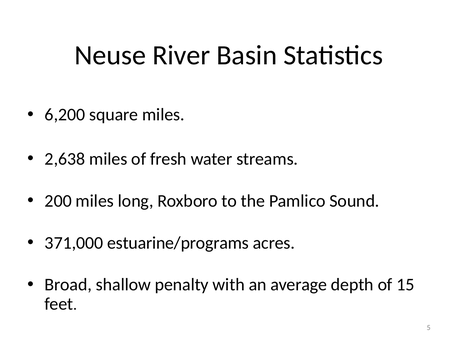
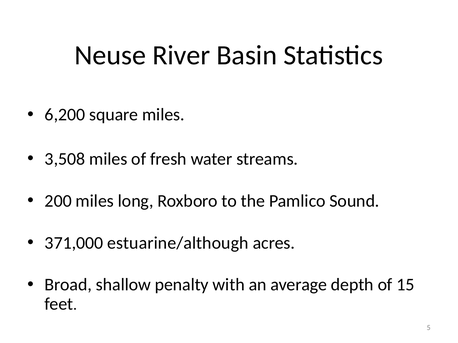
2,638: 2,638 -> 3,508 (65, 159)
estuarine/programs: estuarine/programs -> estuarine/although (178, 243)
